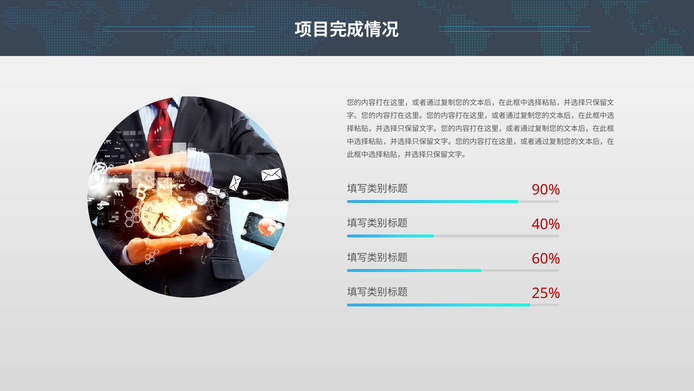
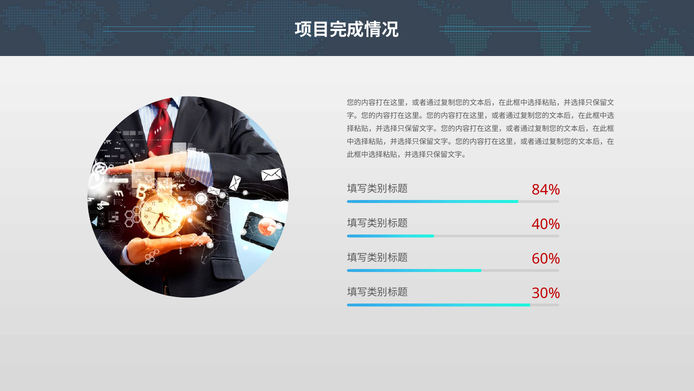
90%: 90% -> 84% (546, 190)
25%: 25% -> 30% (546, 293)
